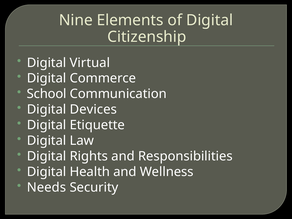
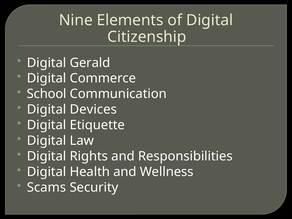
Virtual: Virtual -> Gerald (90, 63)
Needs: Needs -> Scams (47, 187)
